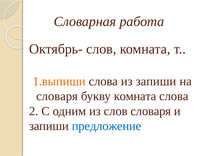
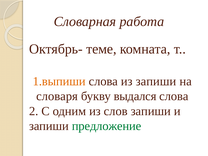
Октябрь- слов: слов -> теме (101, 49)
букву комната: комната -> выдался (135, 96)
слов словаря: словаря -> запиши (151, 111)
предложение colour: blue -> green (107, 126)
